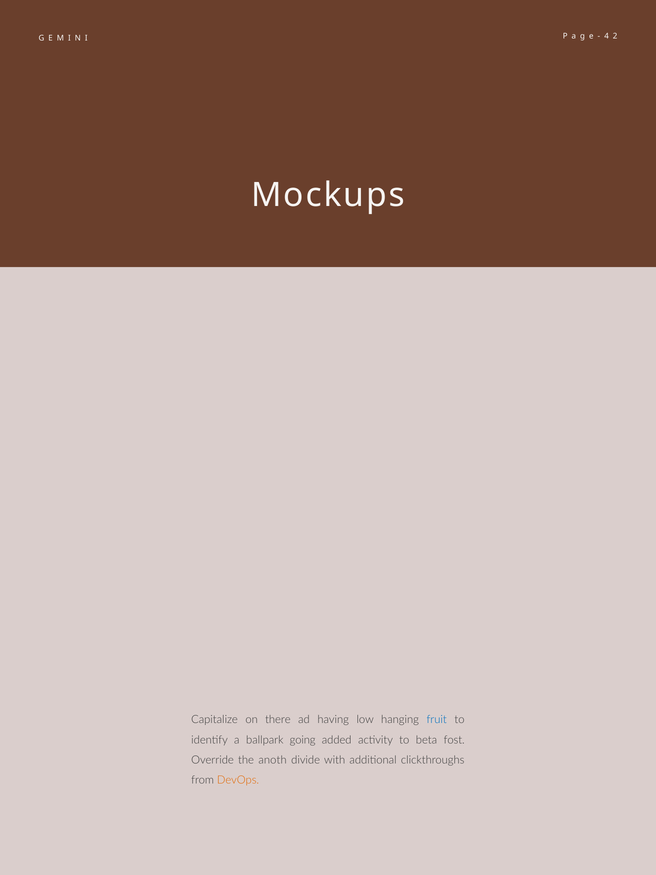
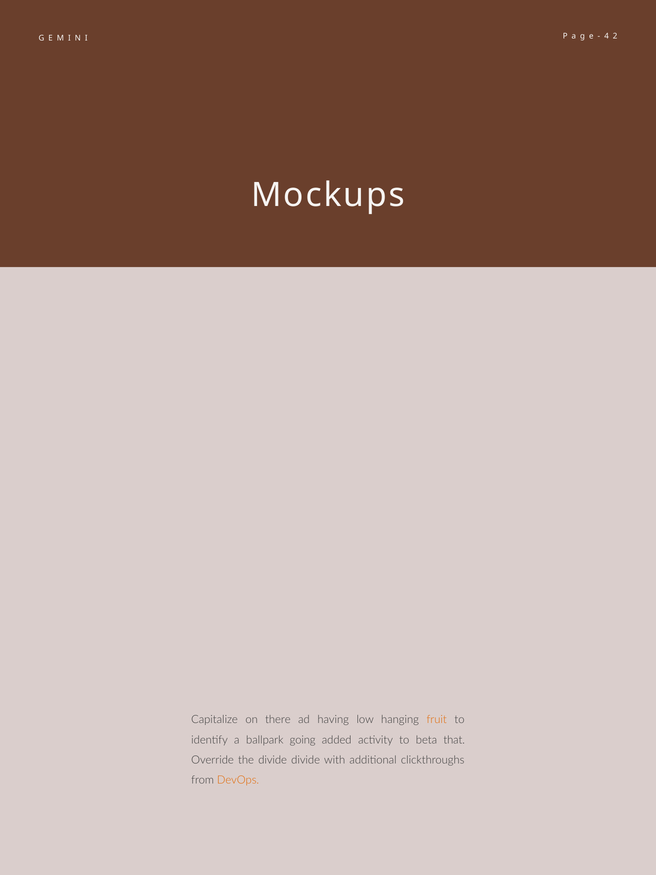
fruit colour: blue -> orange (437, 719)
fost: fost -> that (454, 740)
the anoth: anoth -> divide (273, 760)
